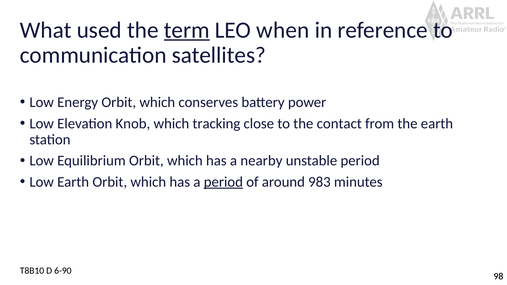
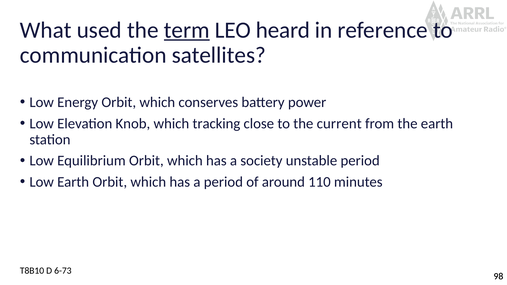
when: when -> heard (283, 30)
contact: contact -> current (339, 124)
nearby: nearby -> society (261, 161)
period underline: present -> none (223, 182)
983: 983 -> 110 (319, 182)
6-90: 6-90 -> 6-73 (63, 271)
